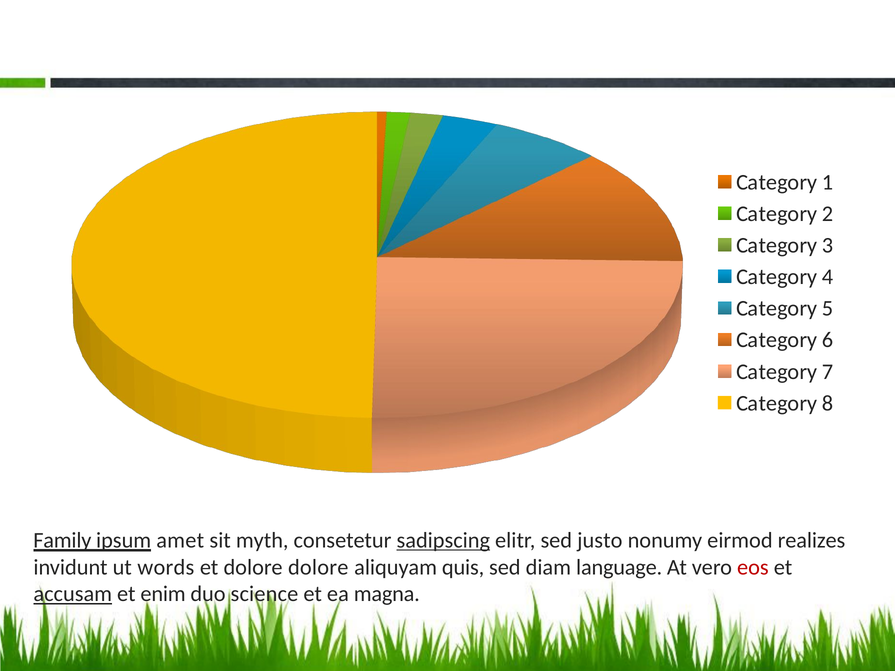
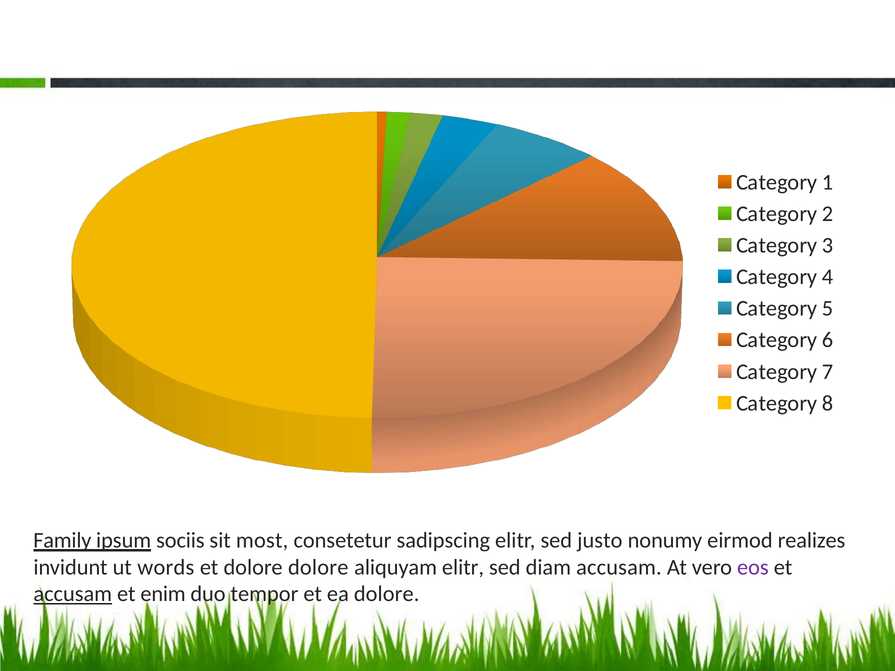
amet: amet -> sociis (180, 541)
myth: myth -> most (262, 541)
sadipscing underline: present -> none (443, 541)
aliquyam quis: quis -> elitr (463, 567)
diam language: language -> accusam (619, 567)
eos colour: red -> purple (753, 567)
science: science -> tempor (265, 594)
ea magna: magna -> dolore (387, 594)
